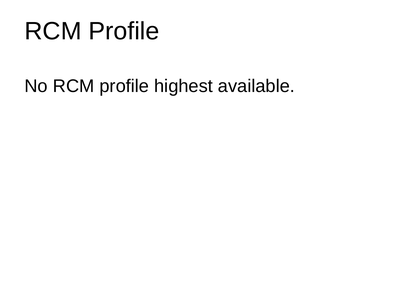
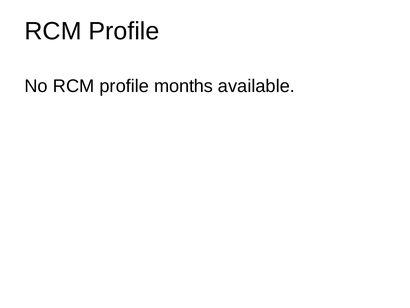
highest: highest -> months (184, 86)
